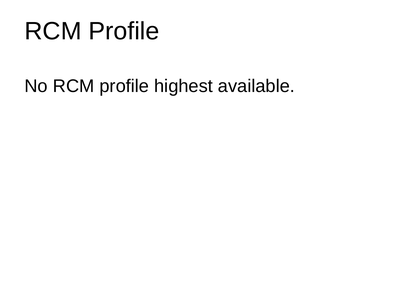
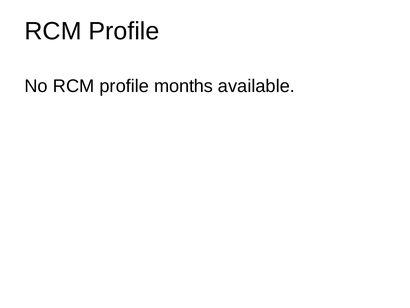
highest: highest -> months (184, 86)
